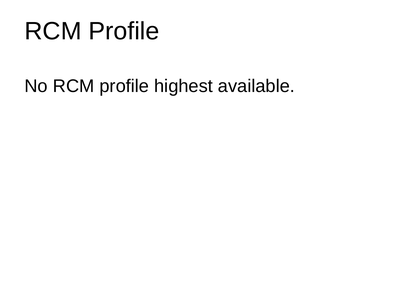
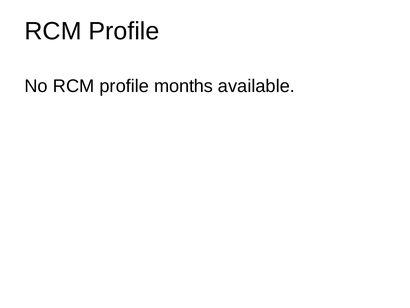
highest: highest -> months (184, 86)
